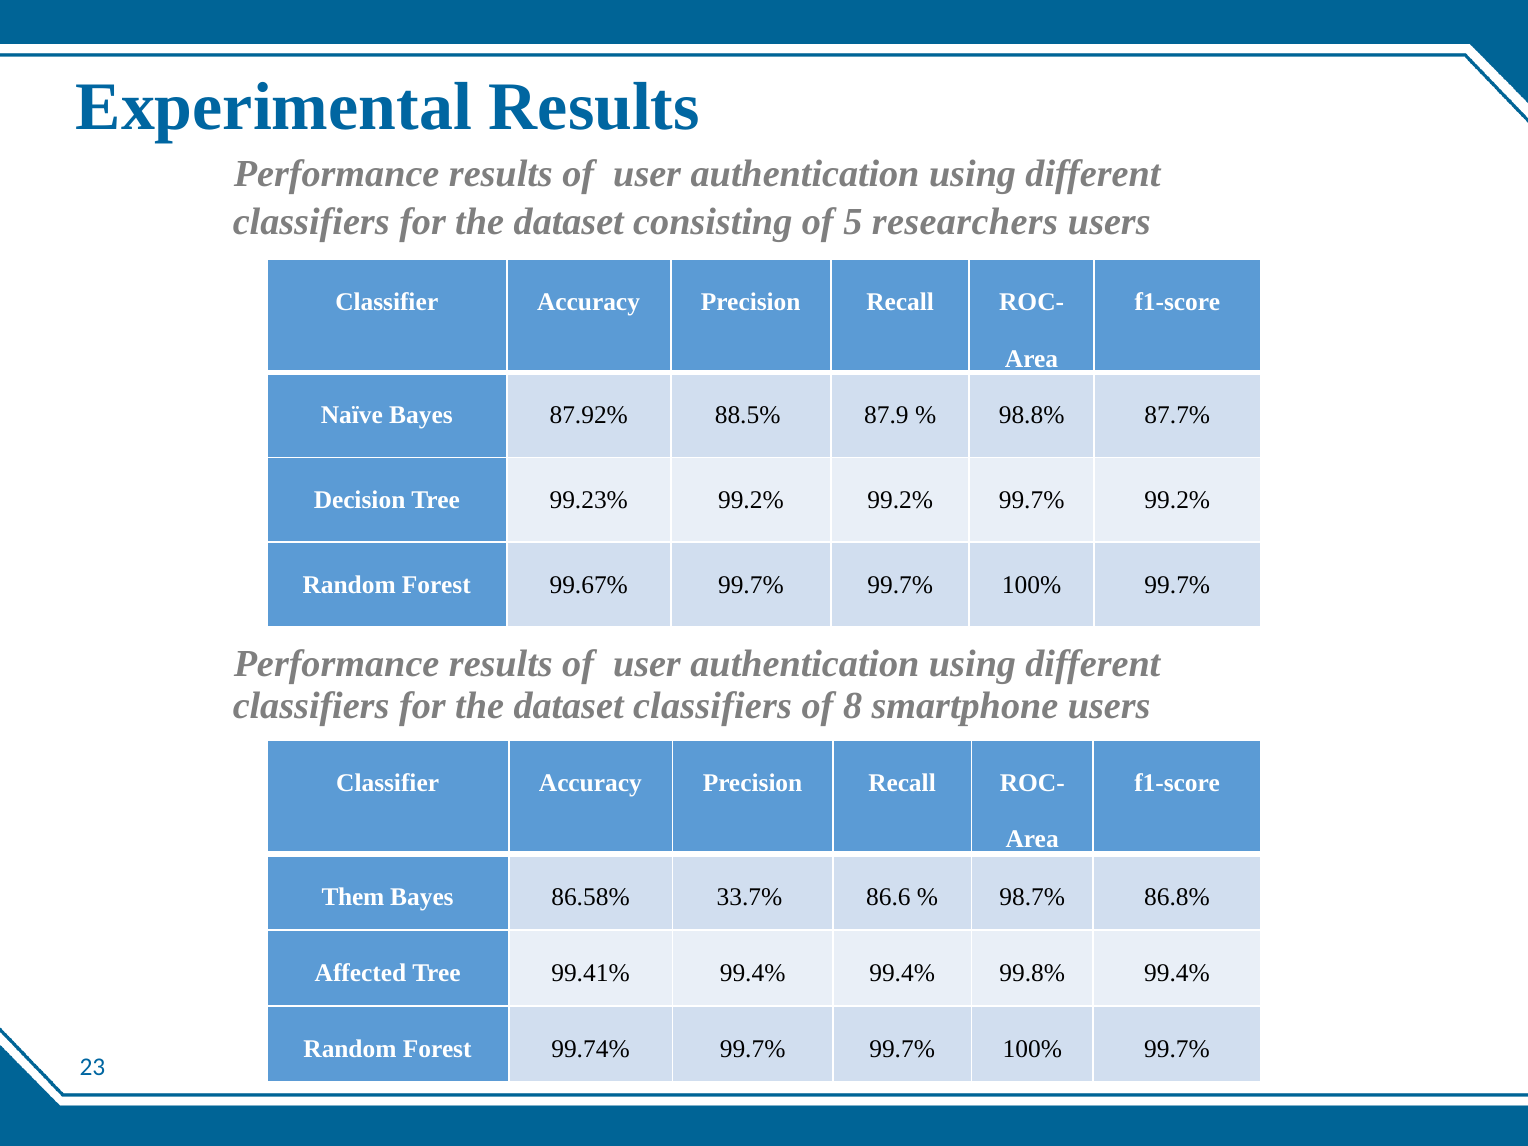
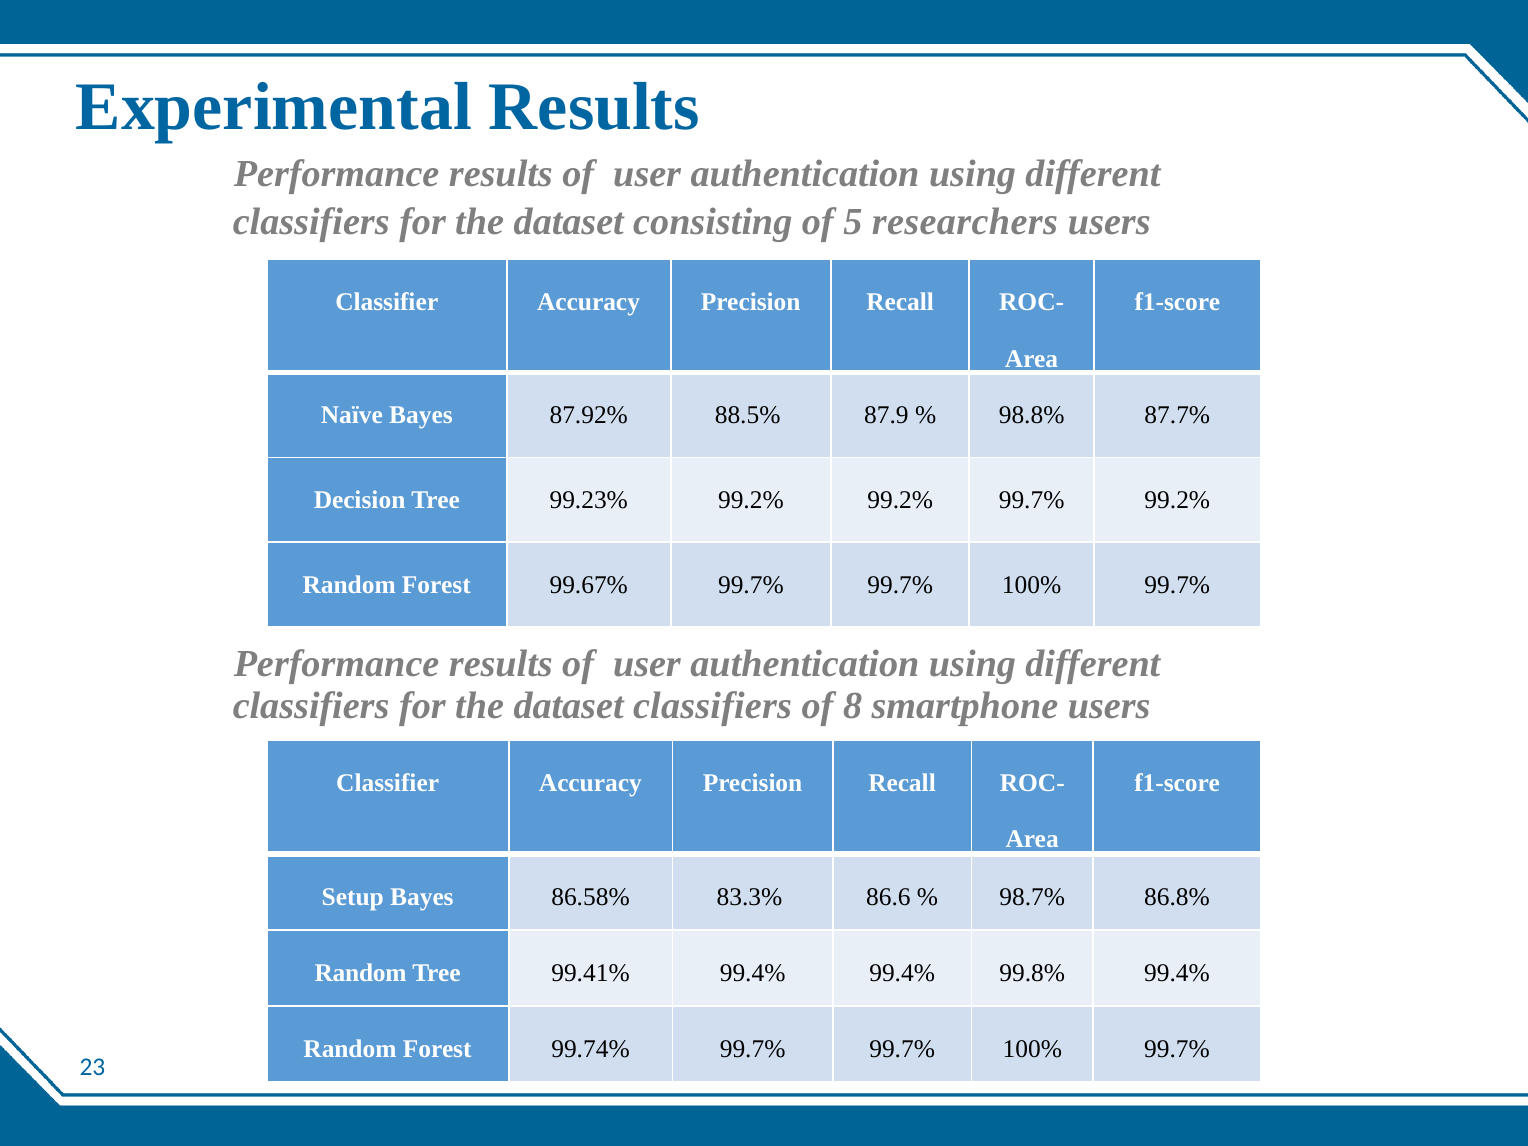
Them: Them -> Setup (353, 897)
33.7%: 33.7% -> 83.3% (750, 897)
Affected: Affected -> Random (361, 973)
